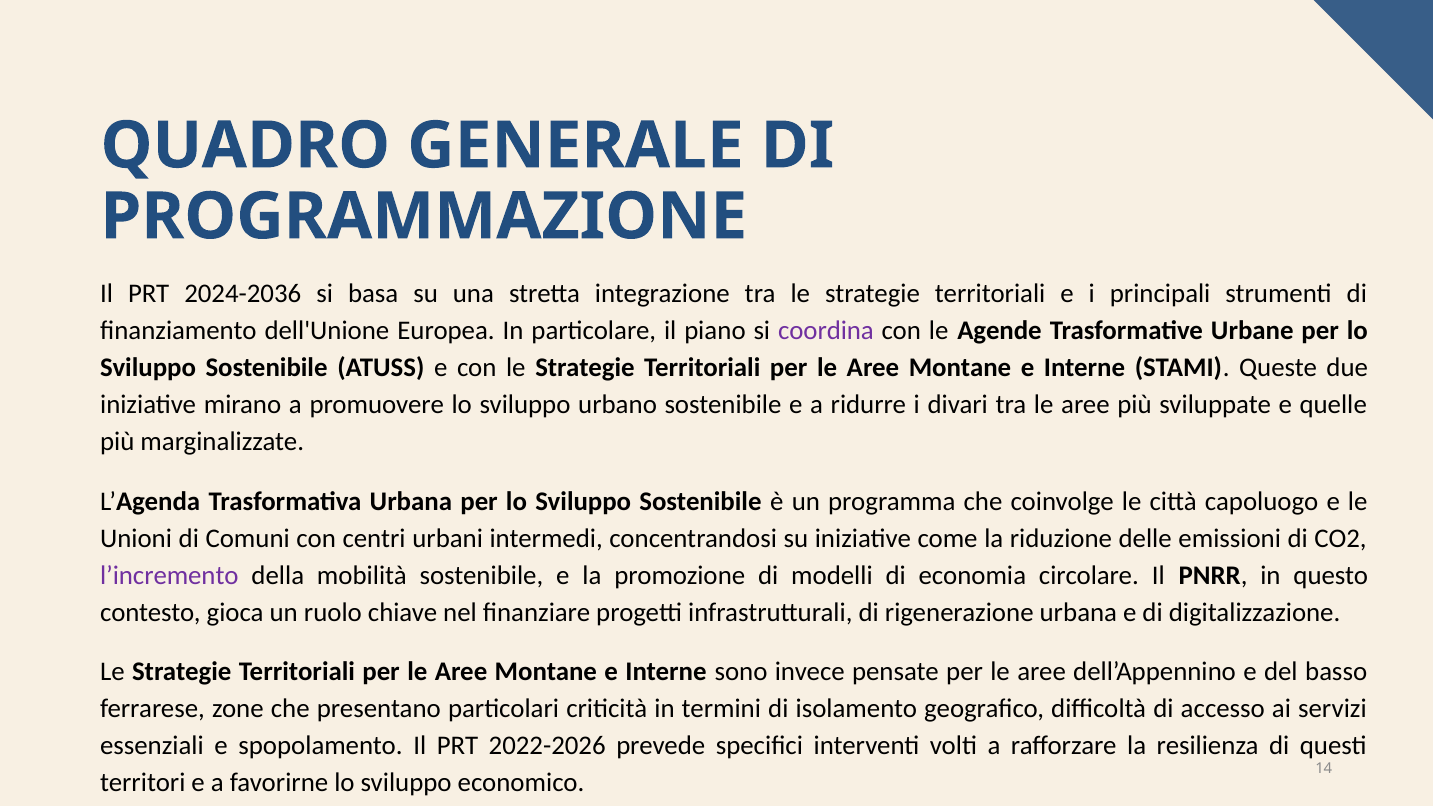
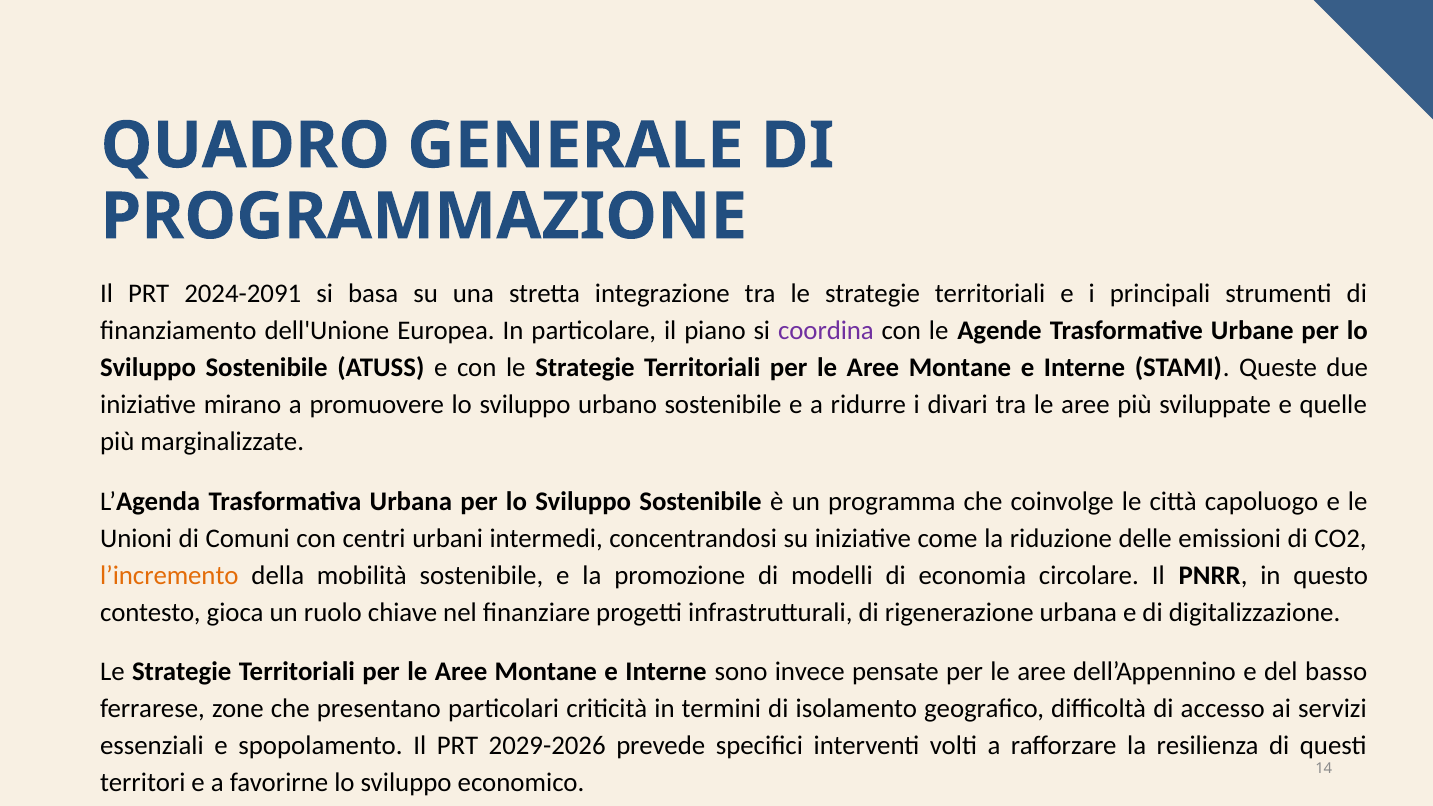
2024-2036: 2024-2036 -> 2024-2091 (243, 294)
l’incremento colour: purple -> orange (169, 575)
2022-2026: 2022-2026 -> 2029-2026 (547, 746)
